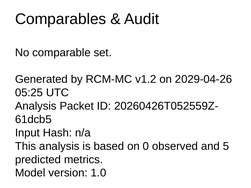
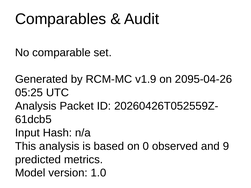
v1.2: v1.2 -> v1.9 (146, 79)
2029-04-26: 2029-04-26 -> 2095-04-26 (204, 79)
5: 5 -> 9 (226, 146)
